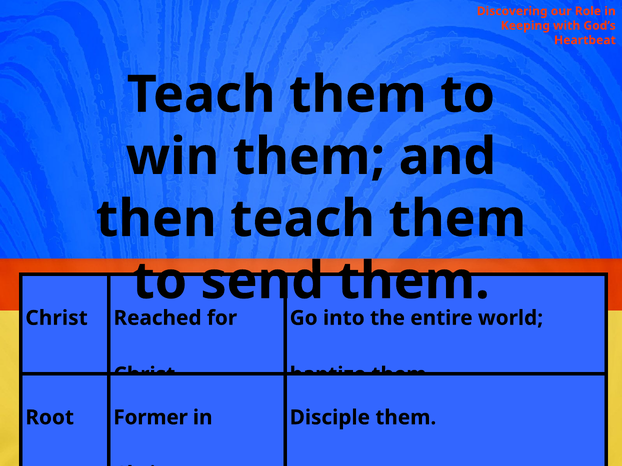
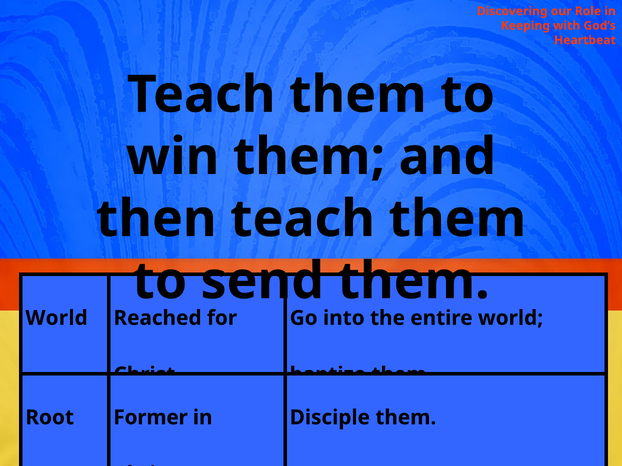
Christ: Christ -> World (57, 318)
